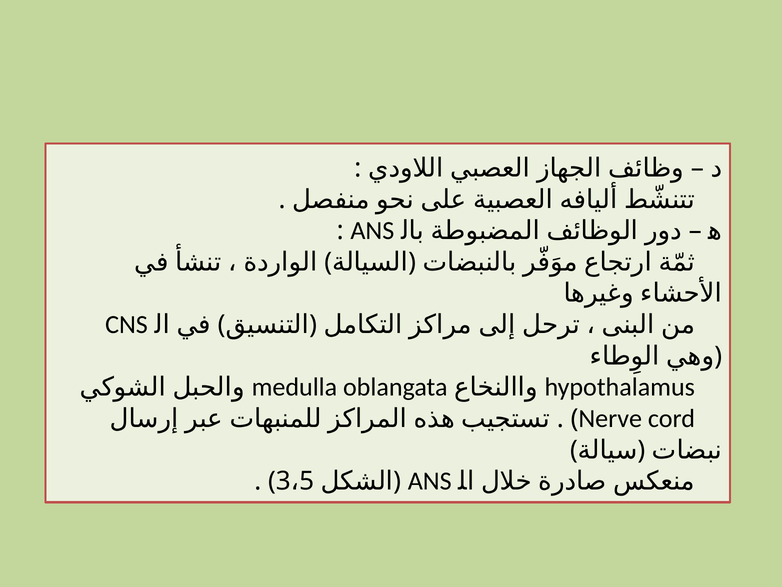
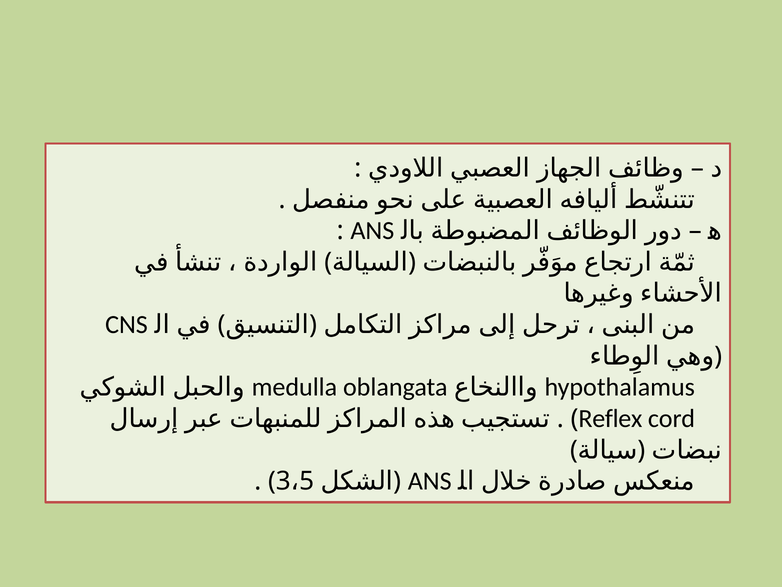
Nerve: Nerve -> Reflex (610, 418)
